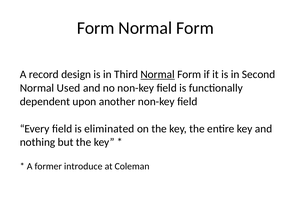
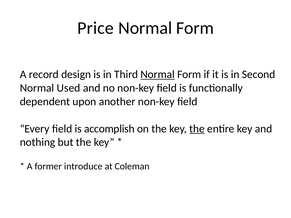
Form: Form -> Price (96, 28)
eliminated: eliminated -> accomplish (109, 129)
the underline: none -> present (197, 129)
